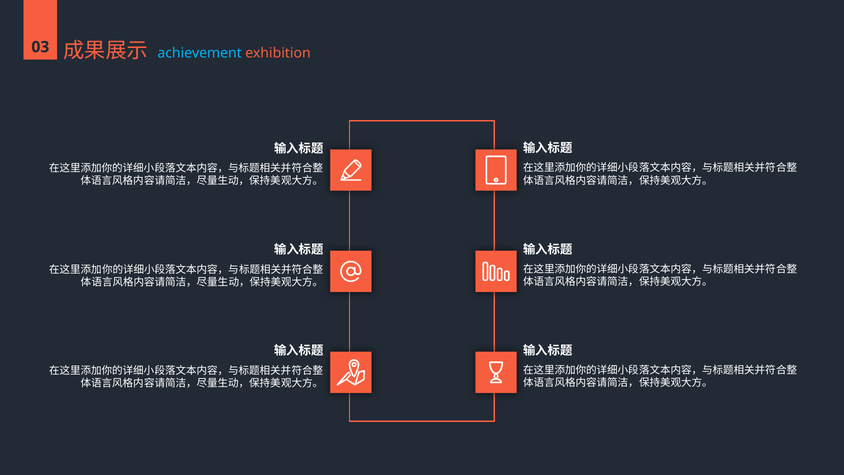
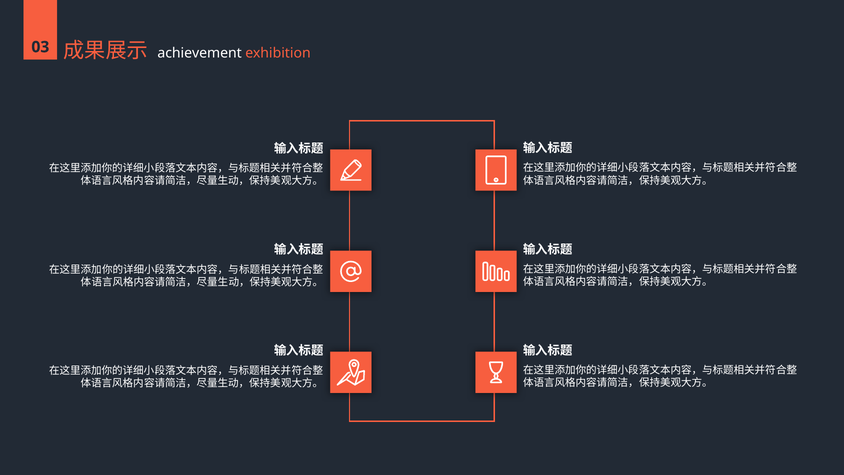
achievement colour: light blue -> white (200, 53)
